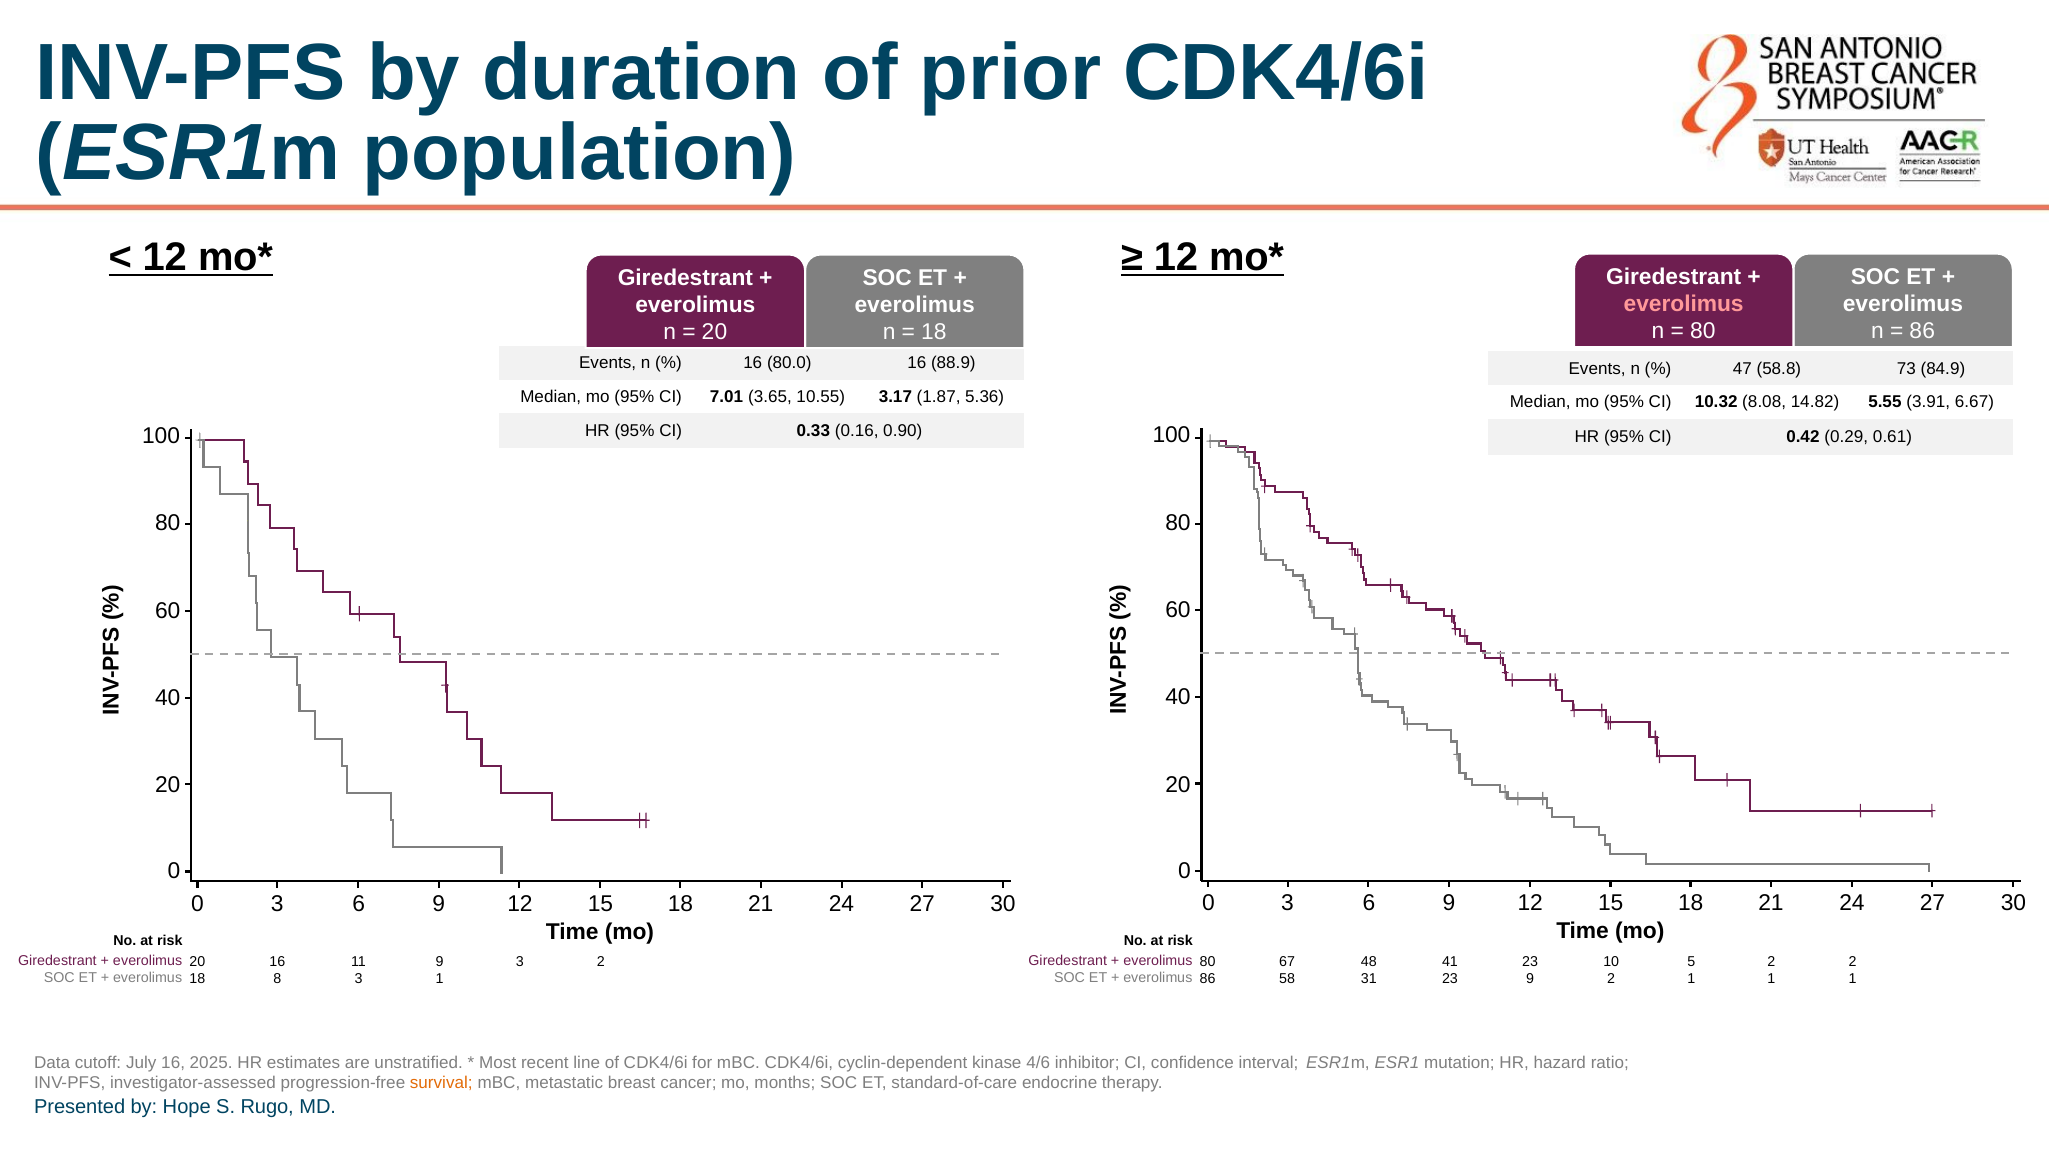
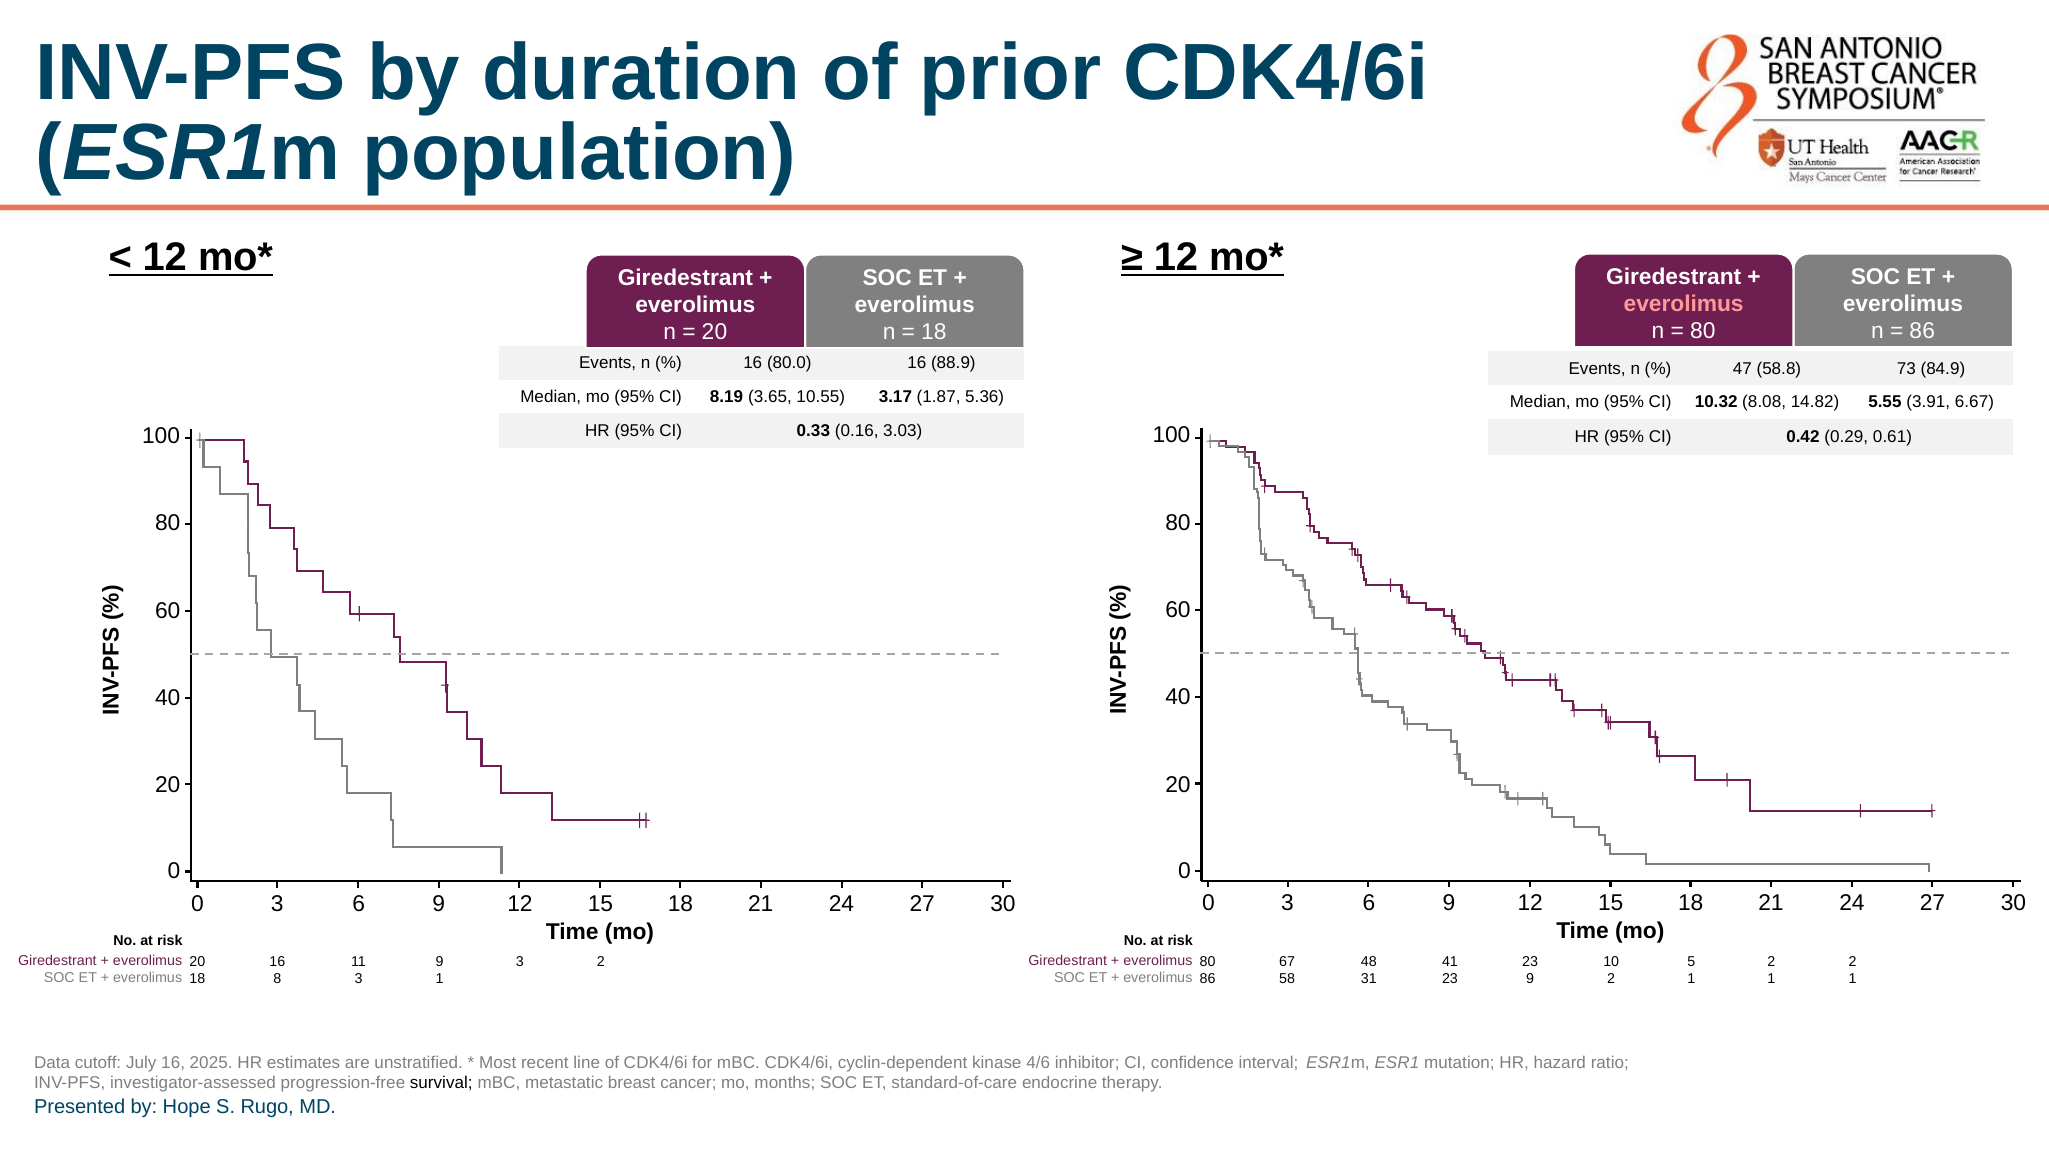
7.01: 7.01 -> 8.19 (727, 397)
0.90: 0.90 -> 3.03 (903, 431)
survival colour: orange -> black (441, 1083)
